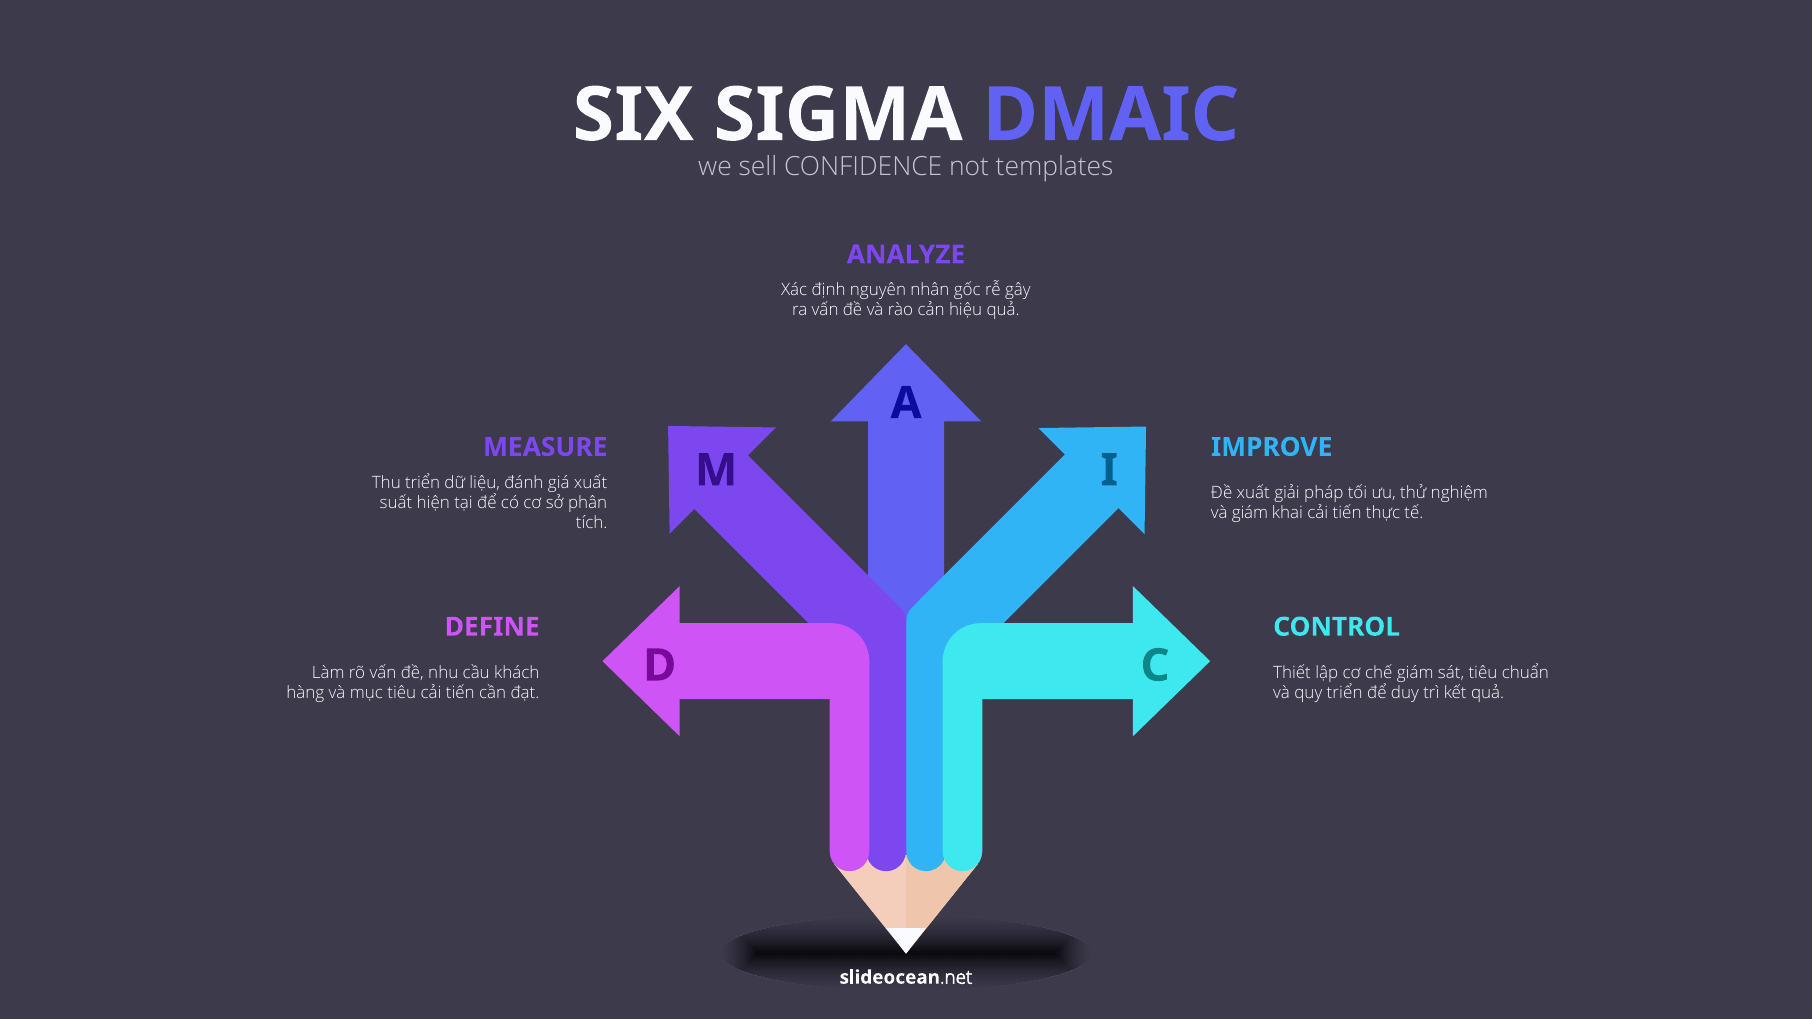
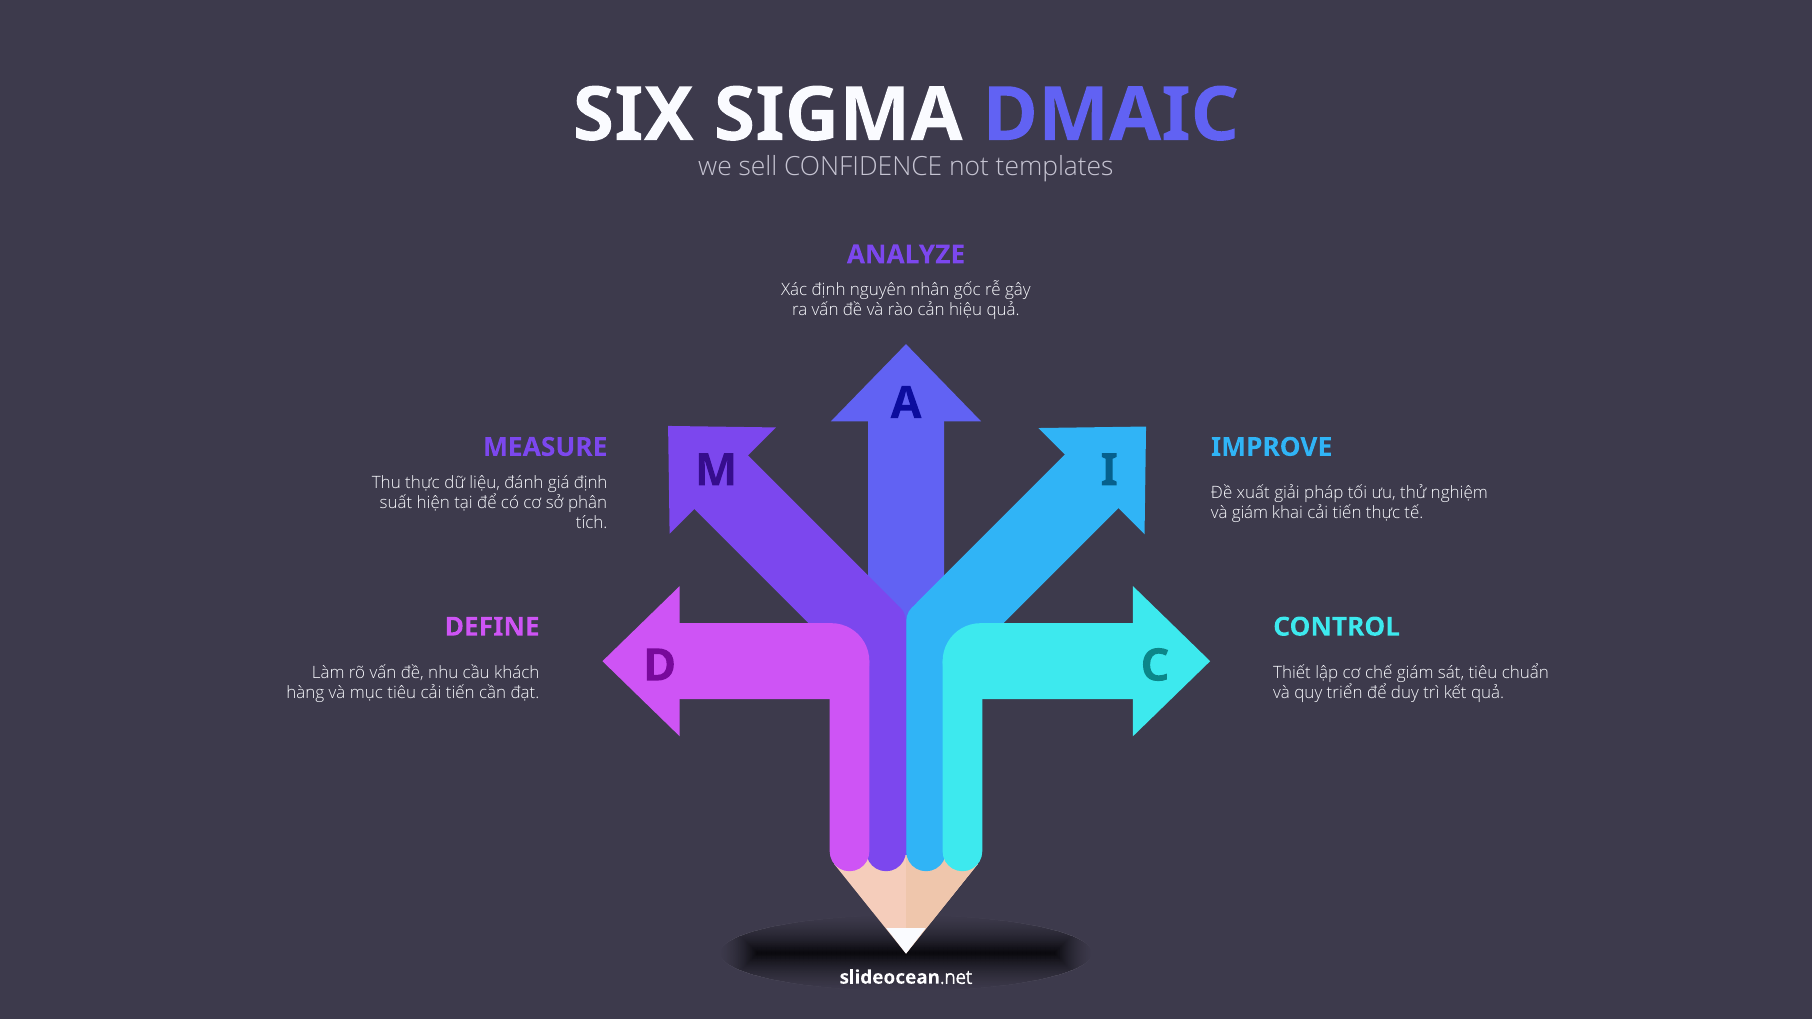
Thu triển: triển -> thực (422, 483)
giá xuất: xuất -> định (591, 483)
